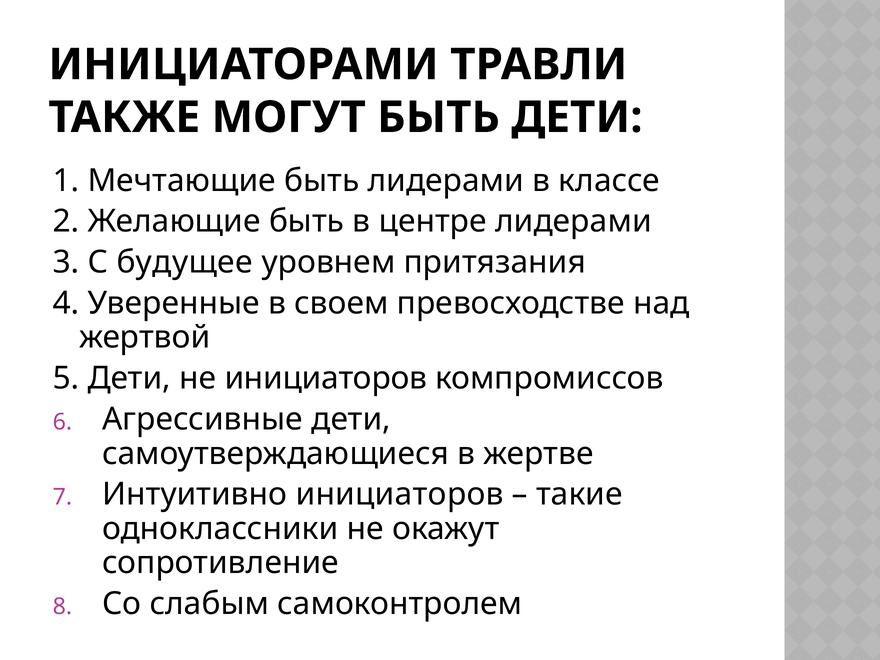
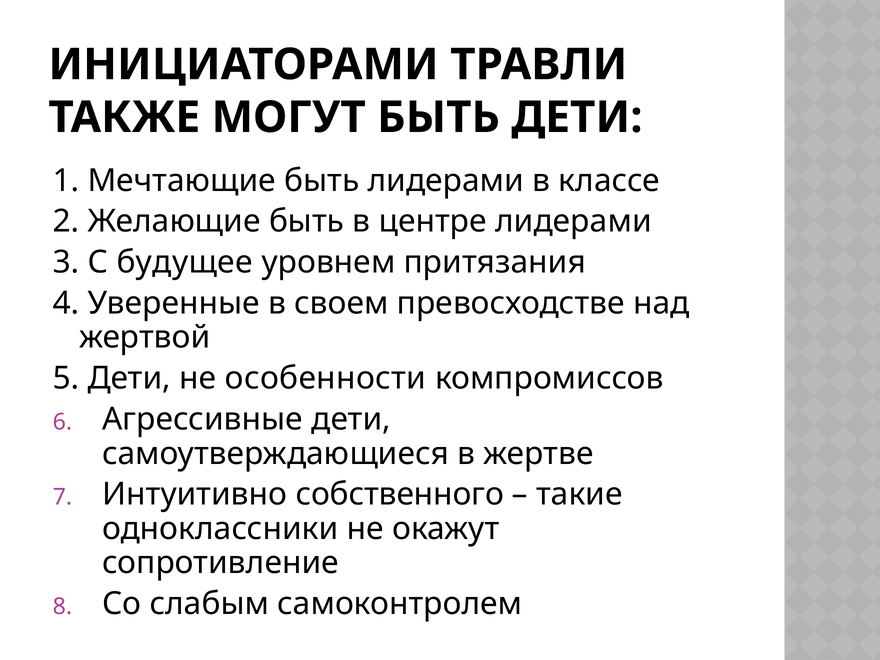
не инициаторов: инициаторов -> особенности (325, 378)
Интуитивно инициаторов: инициаторов -> собственного (400, 494)
